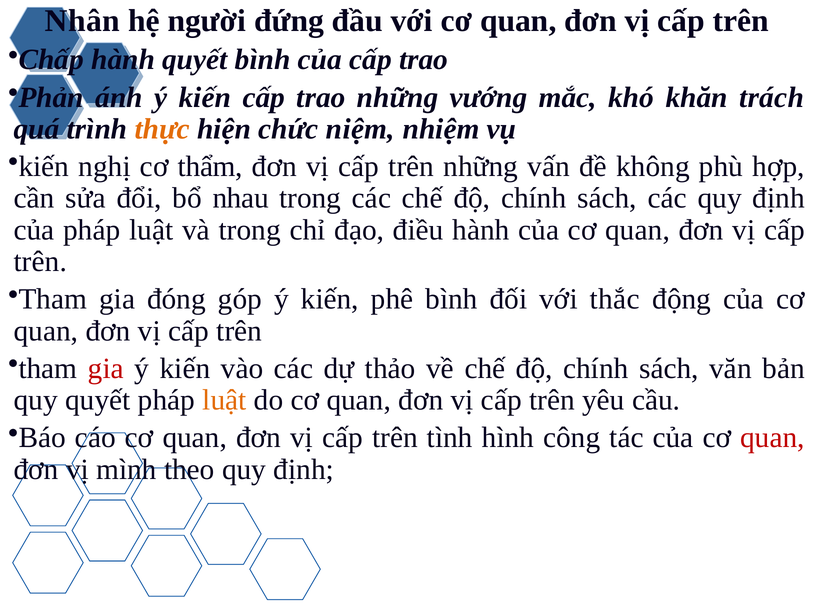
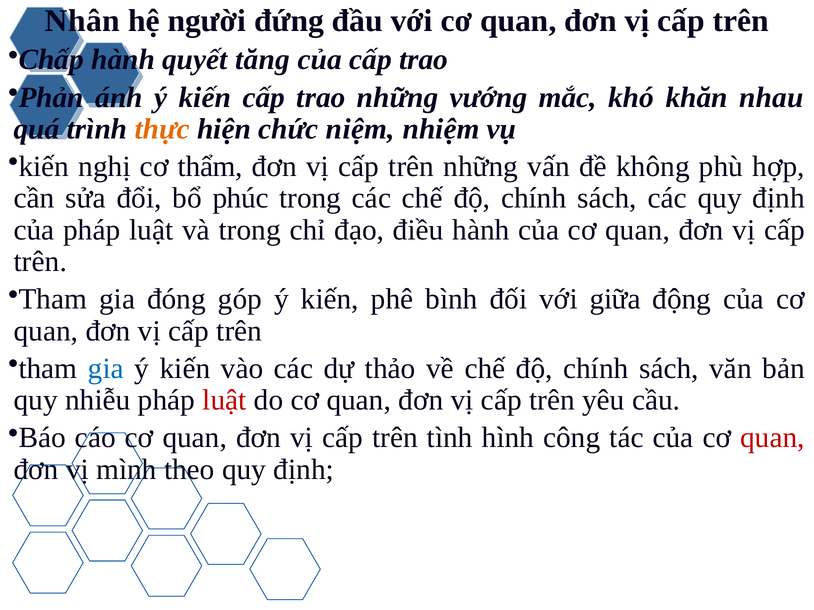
quyết bình: bình -> tăng (263, 60)
trách: trách -> nhau (772, 97)
nhau: nhau -> phúc (241, 198)
thắc: thắc -> giữa (615, 299)
gia colour: red -> blue (106, 369)
quy quyết: quyết -> nhiễu (98, 401)
luật colour: orange -> red (224, 401)
